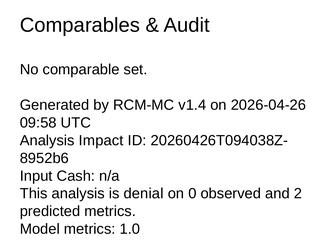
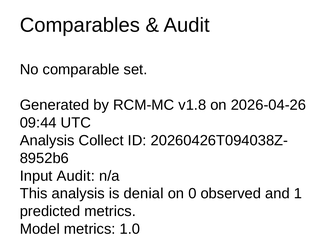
v1.4: v1.4 -> v1.8 (192, 105)
09:58: 09:58 -> 09:44 (38, 122)
Impact: Impact -> Collect (101, 140)
Input Cash: Cash -> Audit (76, 175)
2: 2 -> 1 (298, 193)
